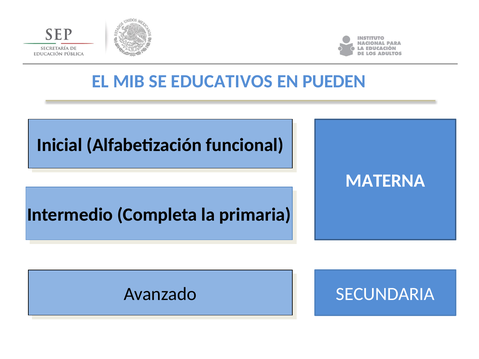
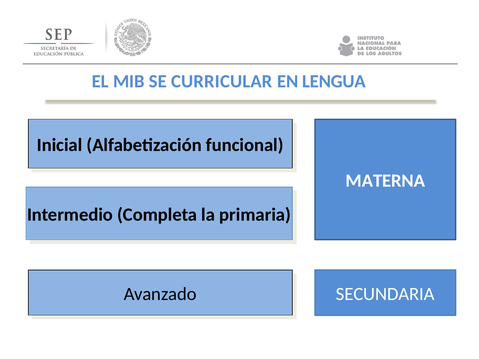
EDUCATIVOS: EDUCATIVOS -> CURRICULAR (222, 81)
PUEDEN: PUEDEN -> LENGUA (334, 81)
